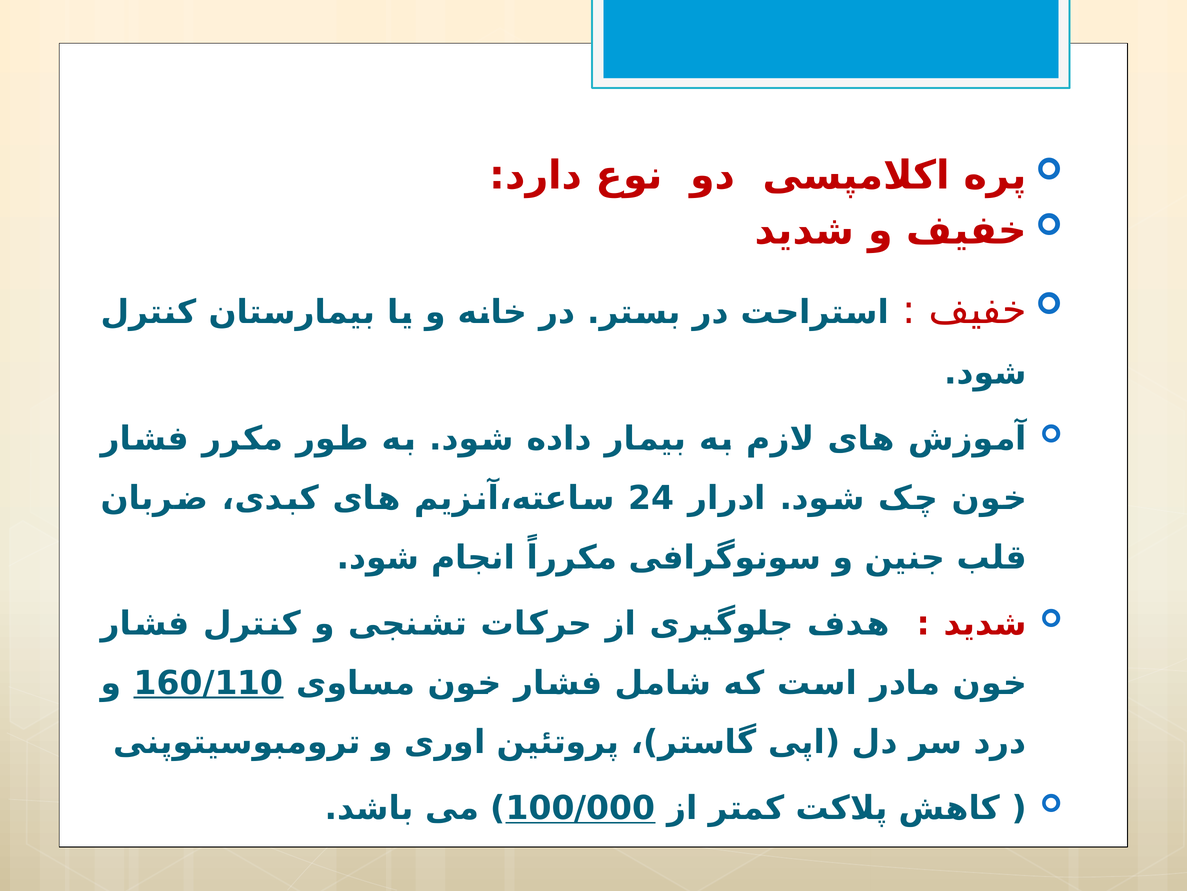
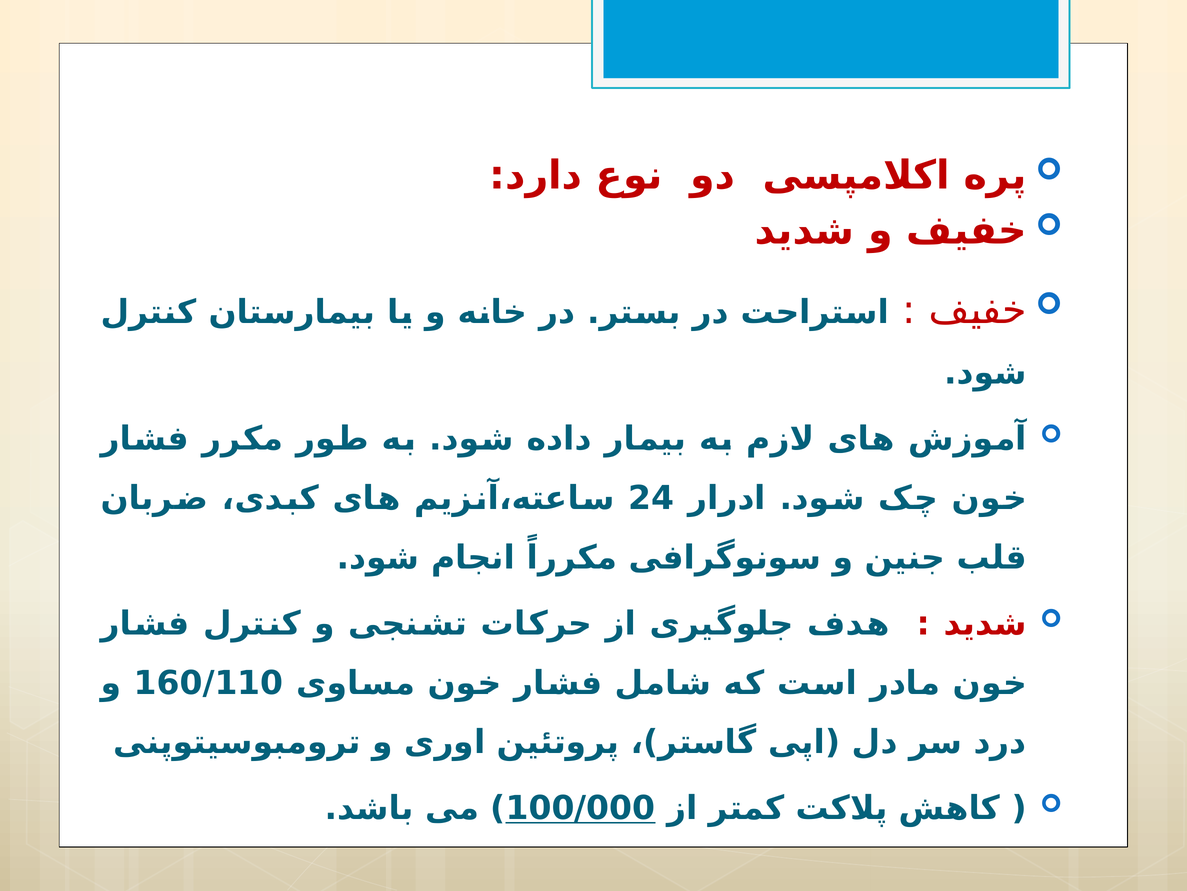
160/110 underline: present -> none (209, 683)
